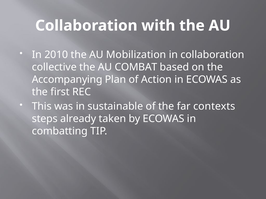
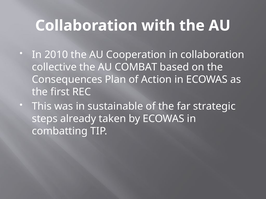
Mobilization: Mobilization -> Cooperation (136, 55)
Accompanying: Accompanying -> Consequences (67, 80)
contexts: contexts -> strategic (214, 107)
